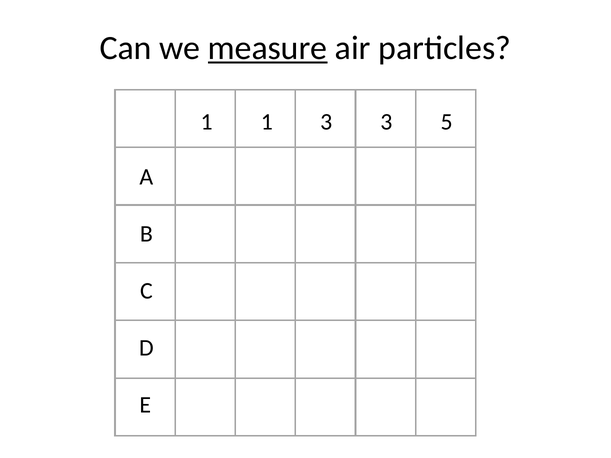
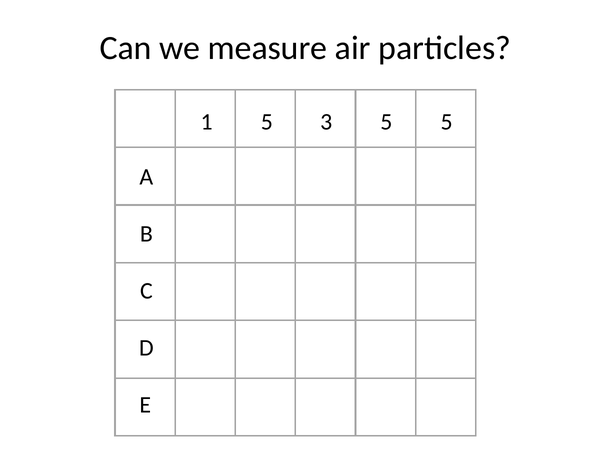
measure underline: present -> none (268, 48)
1 1: 1 -> 5 (267, 122)
3 3: 3 -> 5 (386, 122)
